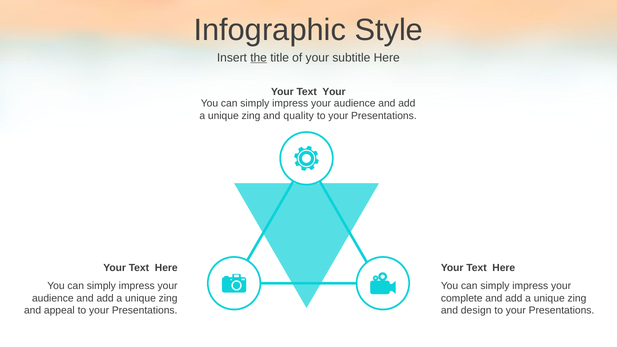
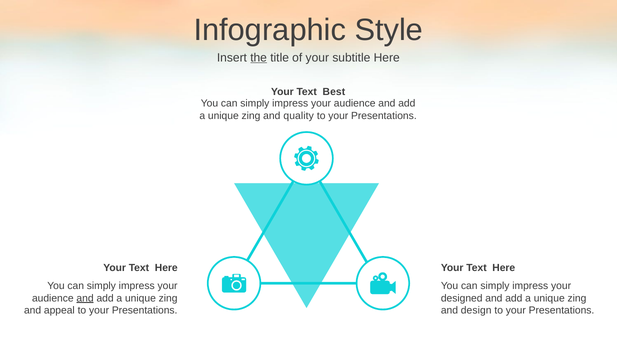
Text Your: Your -> Best (334, 92)
and underline: none -> present (85, 298)
complete: complete -> designed (462, 298)
